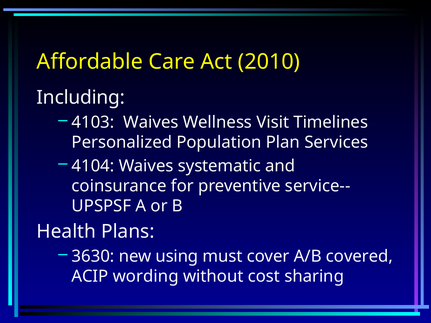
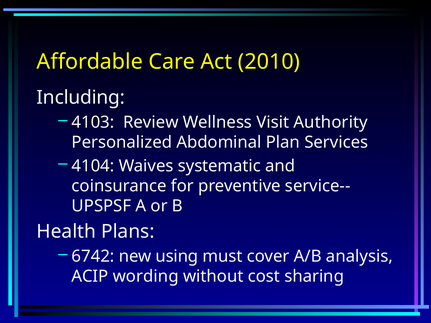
4103 Waives: Waives -> Review (151, 122)
Timelines: Timelines -> Authority (331, 122)
Population: Population -> Abdominal (219, 142)
3630: 3630 -> 6742 (93, 257)
covered: covered -> analysis (359, 257)
